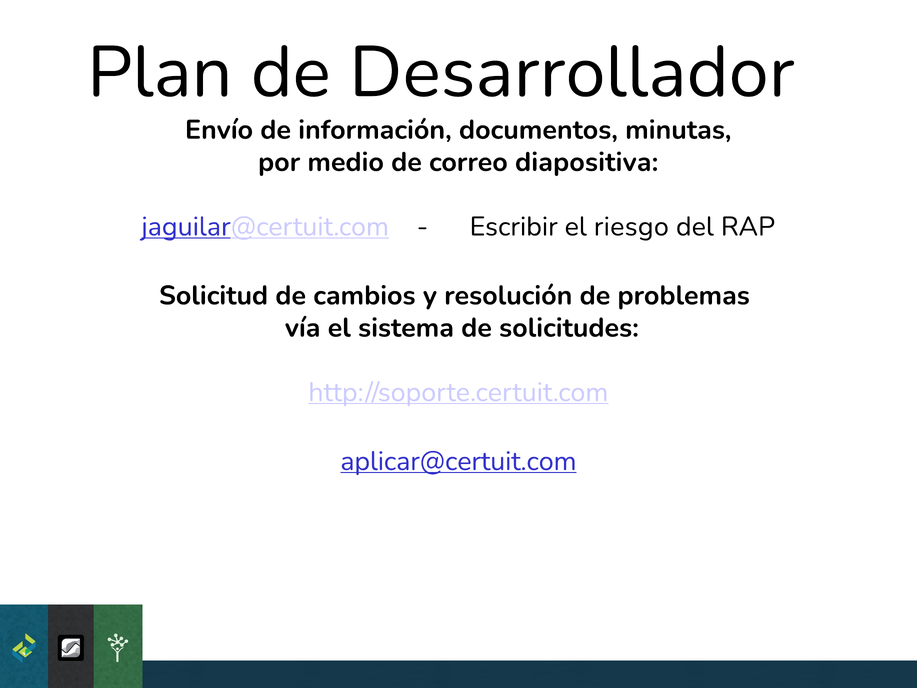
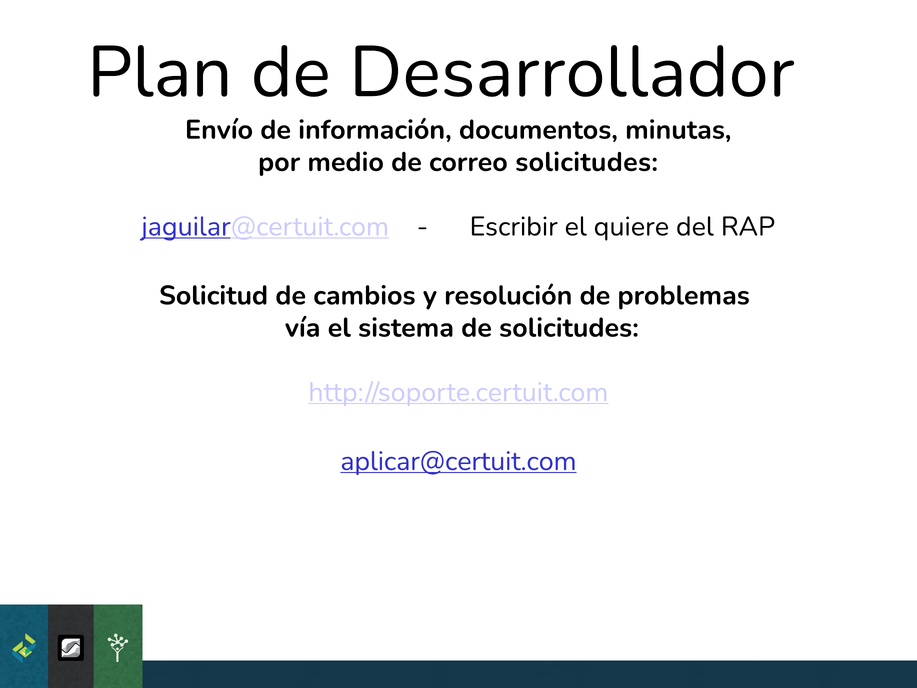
correo diapositiva: diapositiva -> solicitudes (587, 162)
riesgo: riesgo -> quiere (631, 226)
